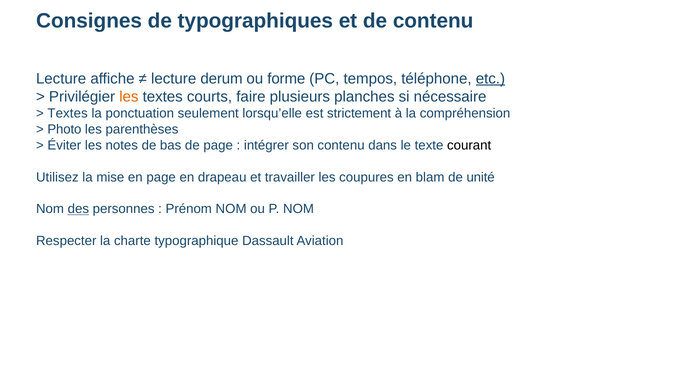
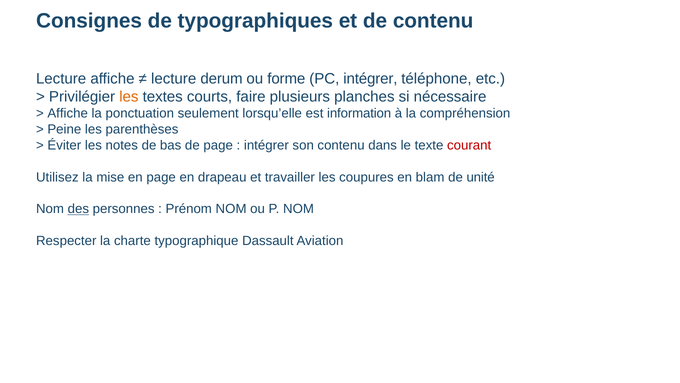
PC tempos: tempos -> intégrer (370, 78)
etc underline: present -> none (490, 78)
Textes: Textes -> Affiche (68, 113)
strictement: strictement -> information (359, 113)
Photo: Photo -> Peine (64, 129)
courant colour: black -> red (469, 145)
